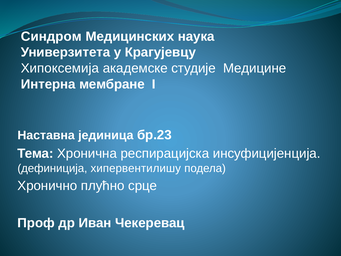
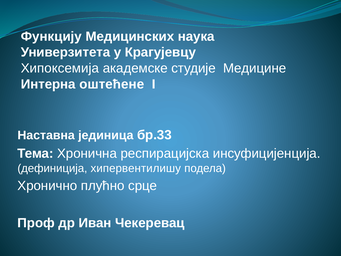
Синдром: Синдром -> Функцију (51, 36)
мембране: мембране -> оштећене (112, 84)
бр.23: бр.23 -> бр.33 (154, 135)
